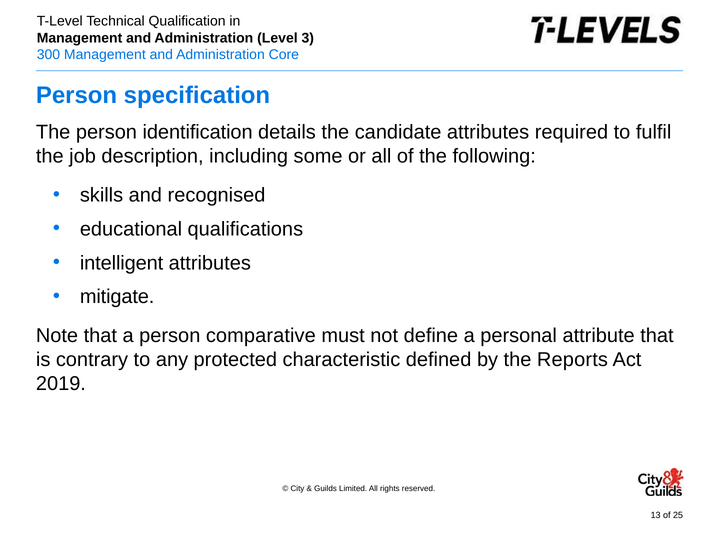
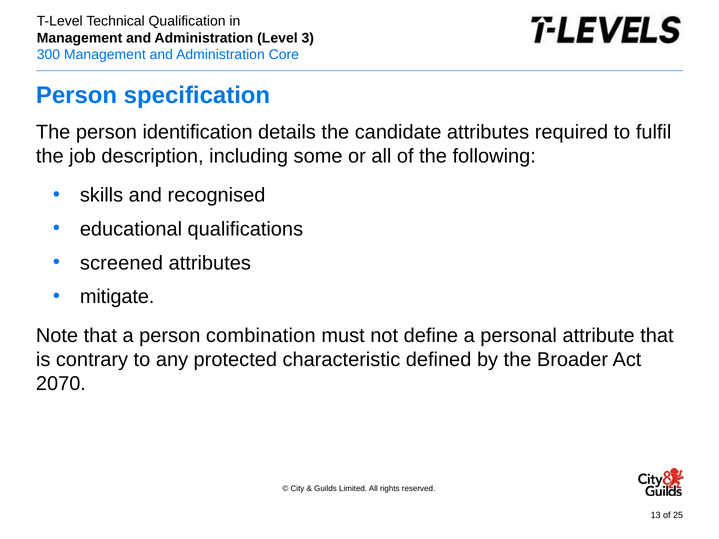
intelligent: intelligent -> screened (121, 263)
comparative: comparative -> combination (261, 336)
Reports: Reports -> Broader (573, 360)
2019: 2019 -> 2070 (61, 384)
